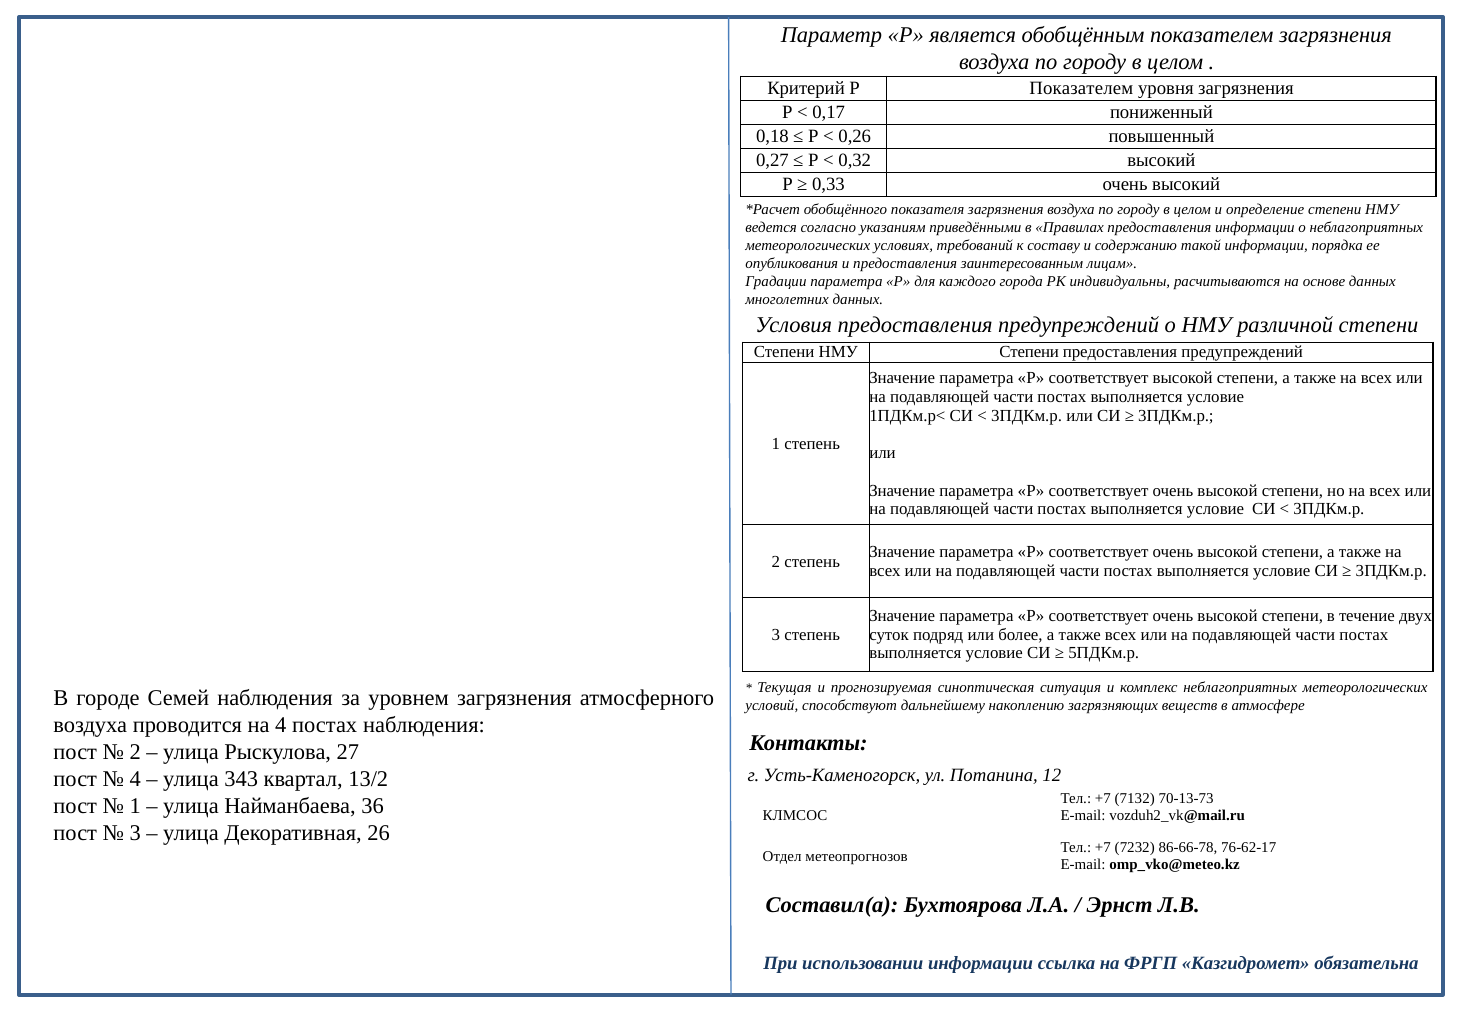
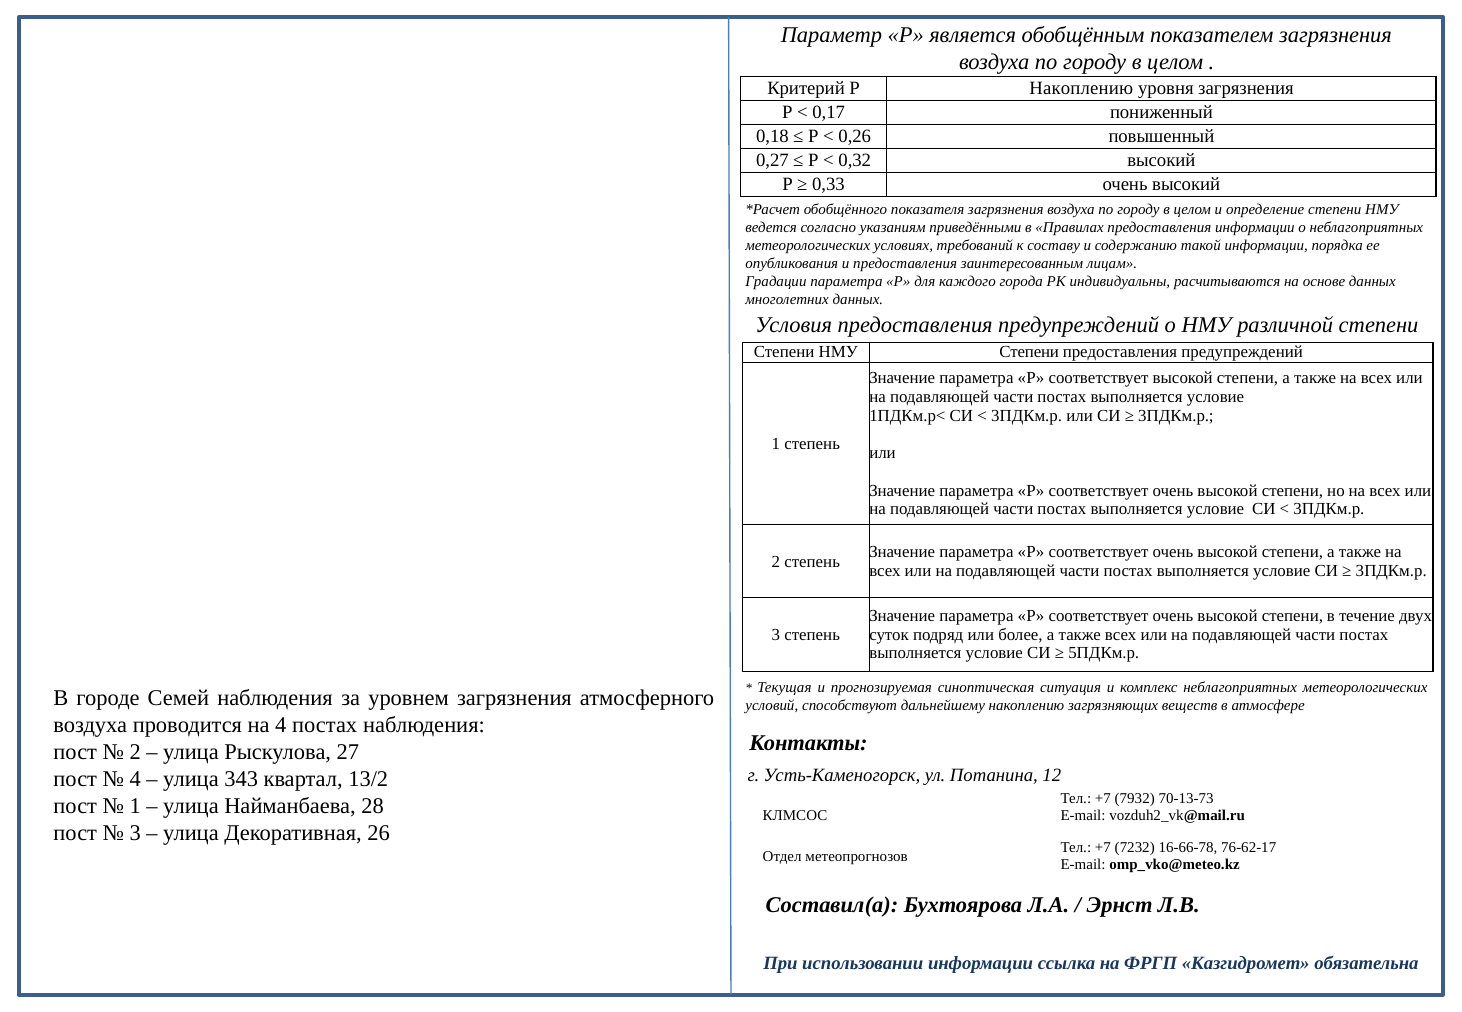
Р Показателем: Показателем -> Накоплению (1081, 88)
7132: 7132 -> 7932 (1135, 799)
36: 36 -> 28 (373, 806)
86-66-78: 86-66-78 -> 16-66-78 (1188, 848)
